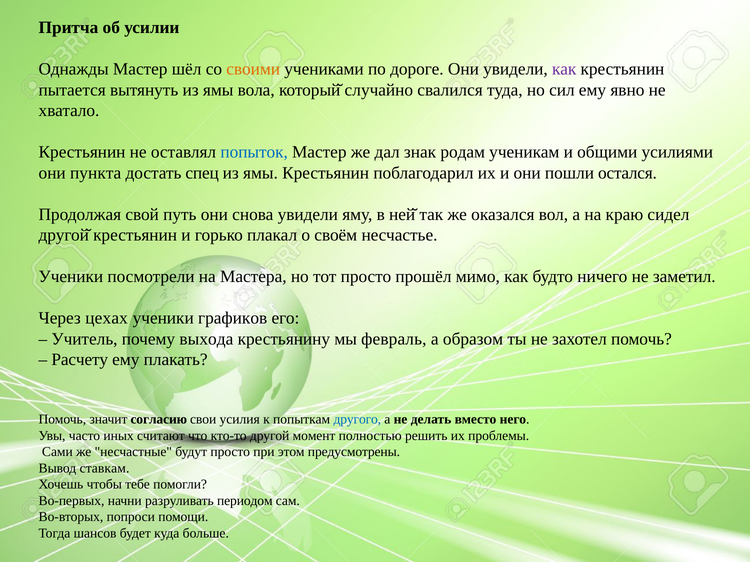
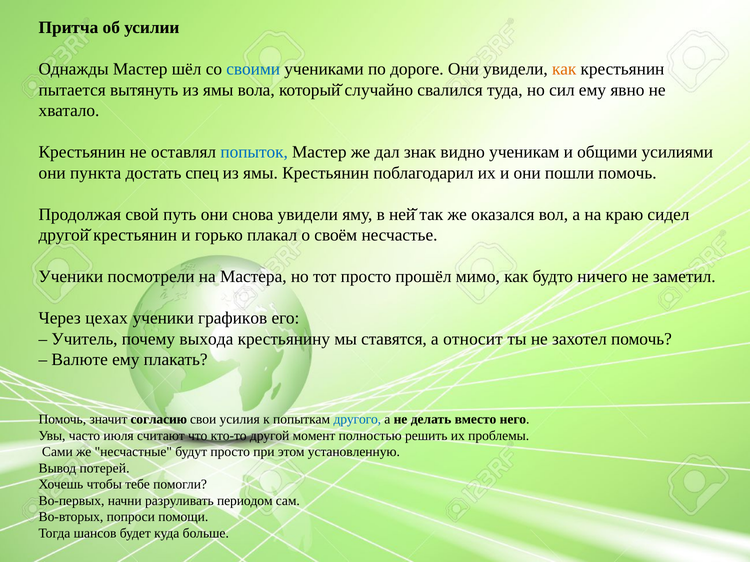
своими colour: orange -> blue (253, 69)
как colour: purple -> orange (564, 69)
родам: родам -> видно (463, 152)
пошли остался: остался -> помочь (627, 173)
февраль: февраль -> ставятся (394, 339)
образом: образом -> относит (473, 339)
Расчету: Расчету -> Валюте (80, 360)
иных: иных -> июля (119, 436)
предусмотрены: предусмотрены -> установленную (354, 452)
ставкам: ставкам -> потерей (105, 468)
